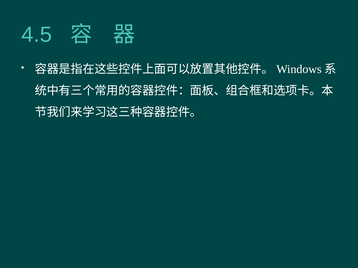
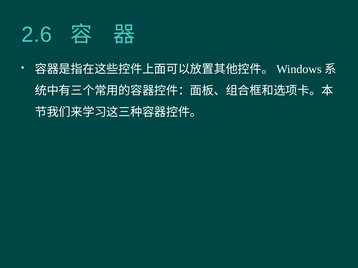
4.5: 4.5 -> 2.6 (37, 35)
